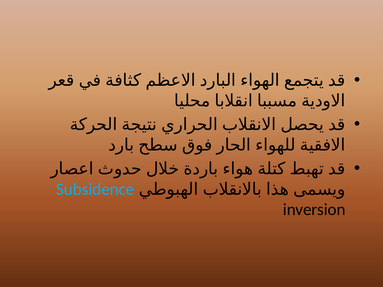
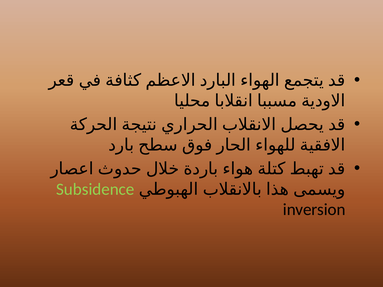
Subsidence colour: light blue -> light green (95, 189)
